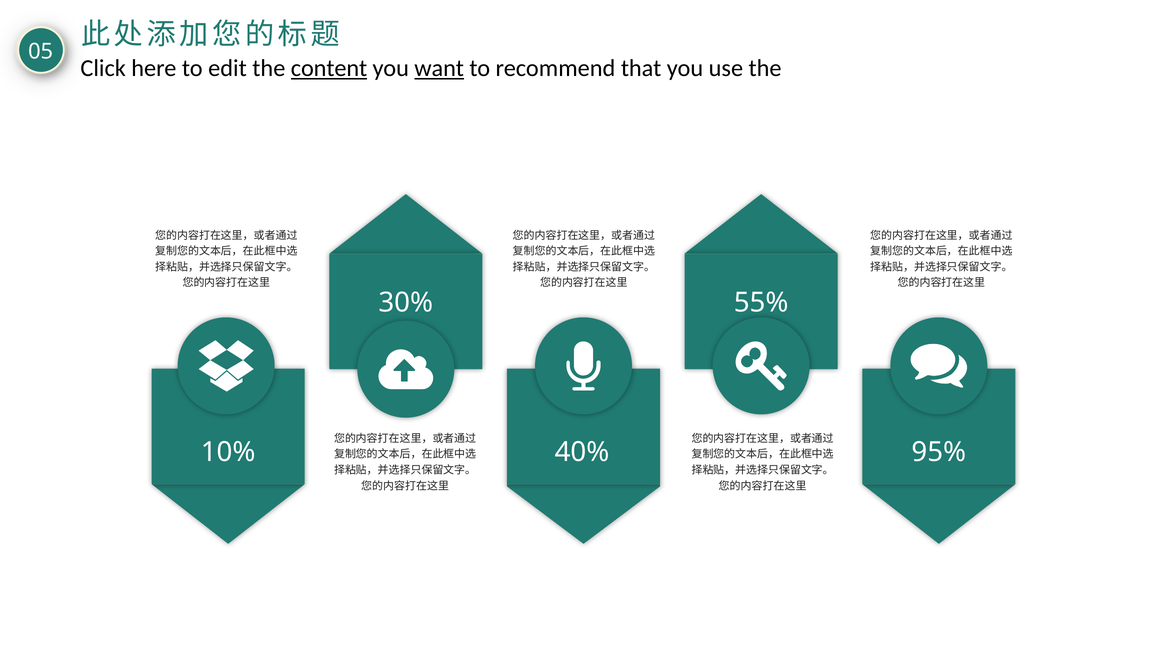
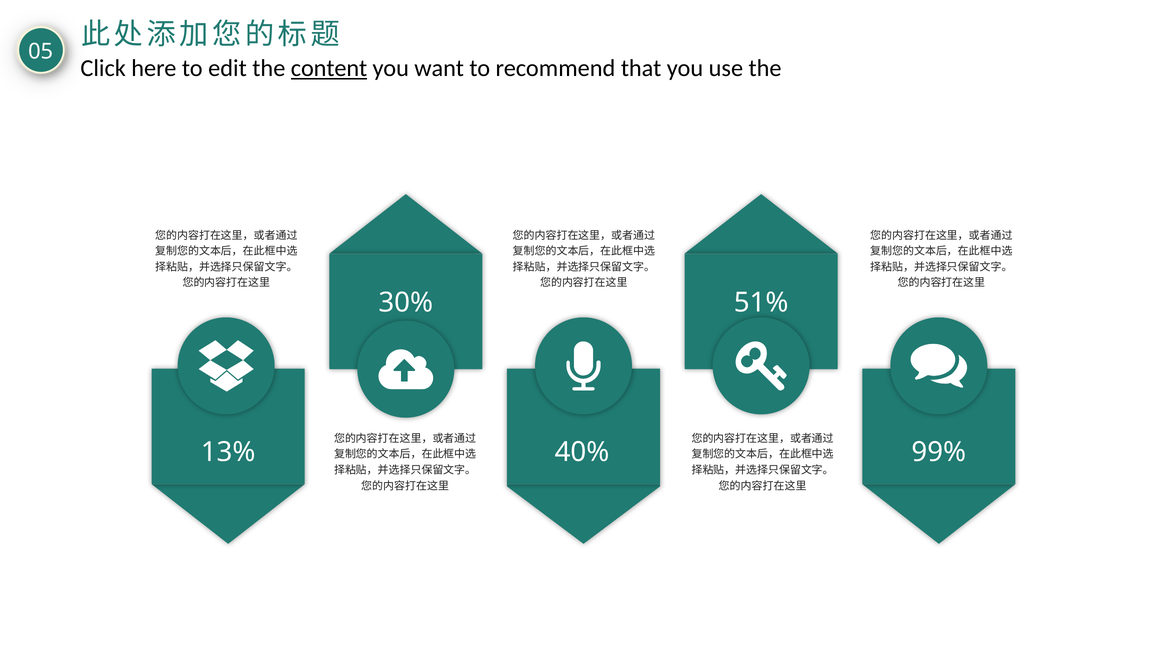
want underline: present -> none (439, 68)
55%: 55% -> 51% (761, 303)
10%: 10% -> 13% (228, 452)
95%: 95% -> 99% (939, 452)
